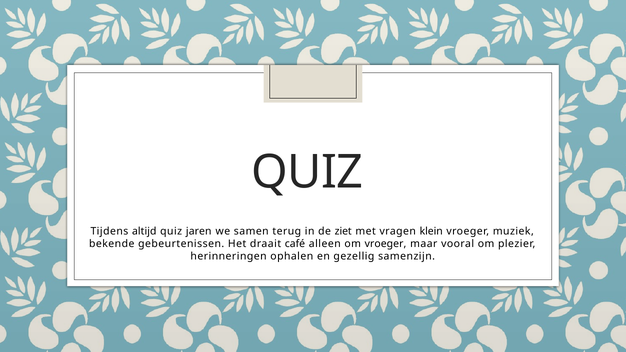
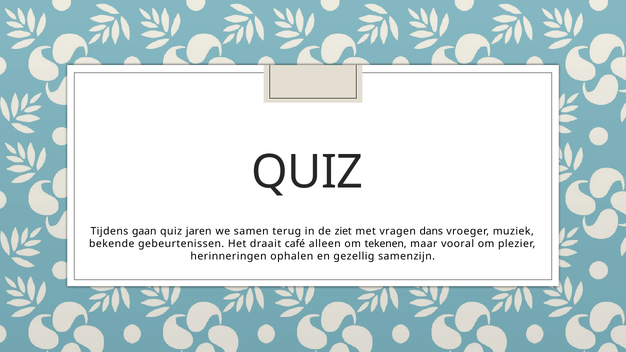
altijd: altijd -> gaan (144, 231)
klein: klein -> dans (431, 231)
om vroeger: vroeger -> tekenen (386, 244)
